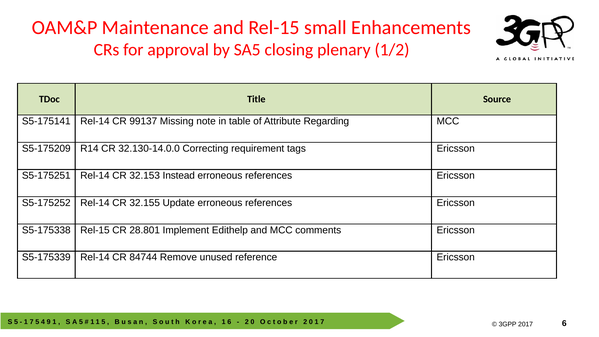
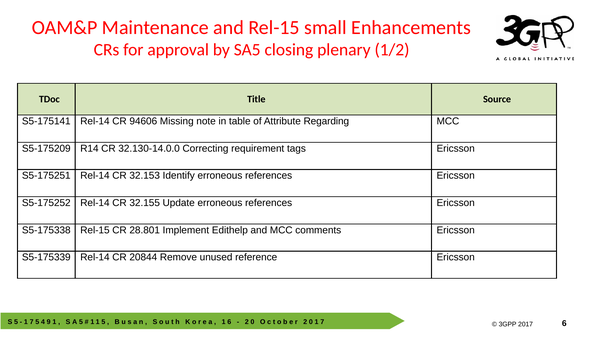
99137: 99137 -> 94606 (143, 121)
Instead: Instead -> Identify (179, 176)
84744: 84744 -> 20844 (143, 257)
